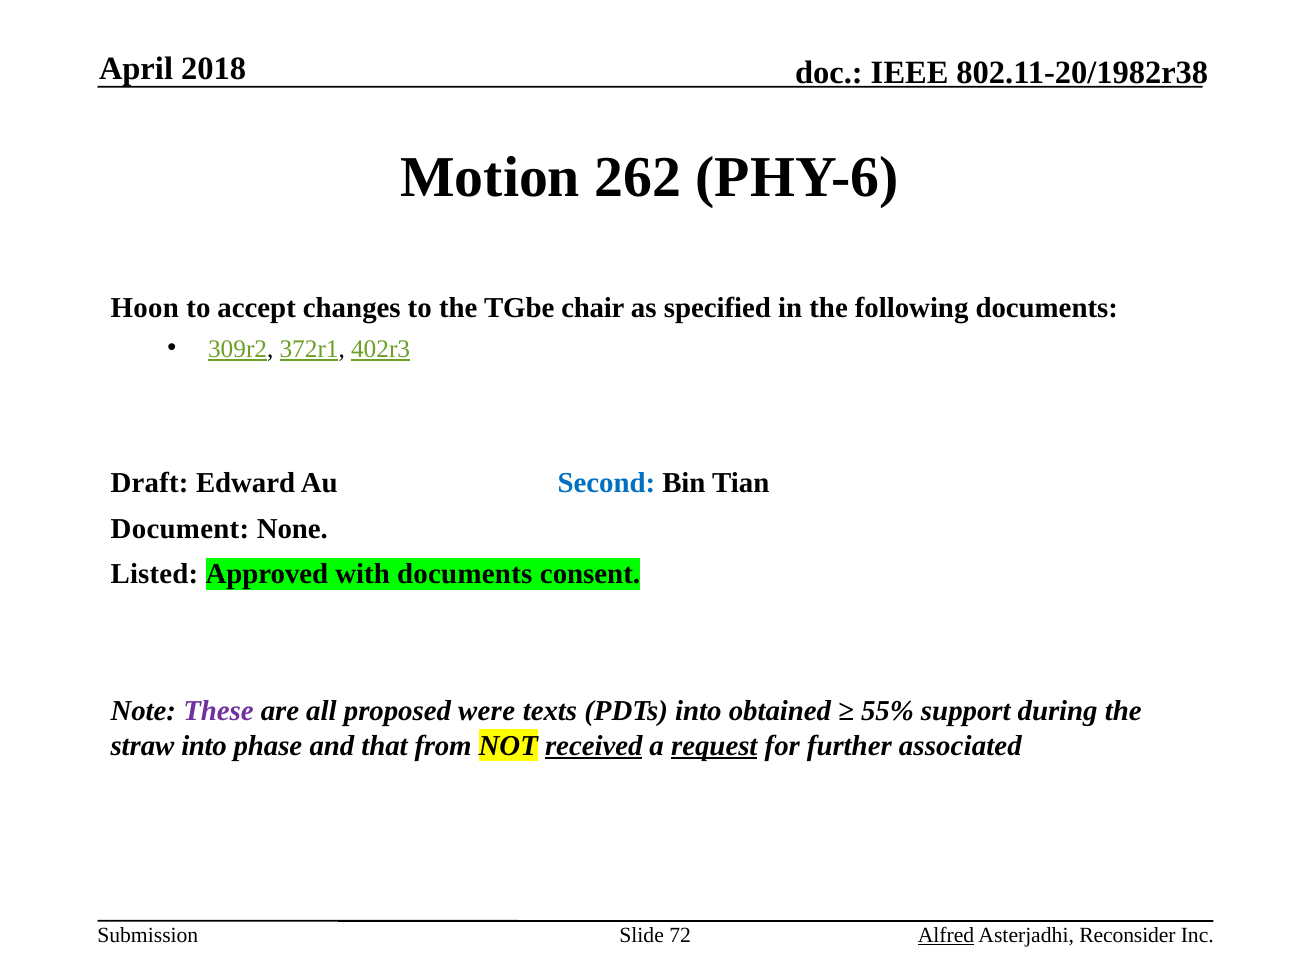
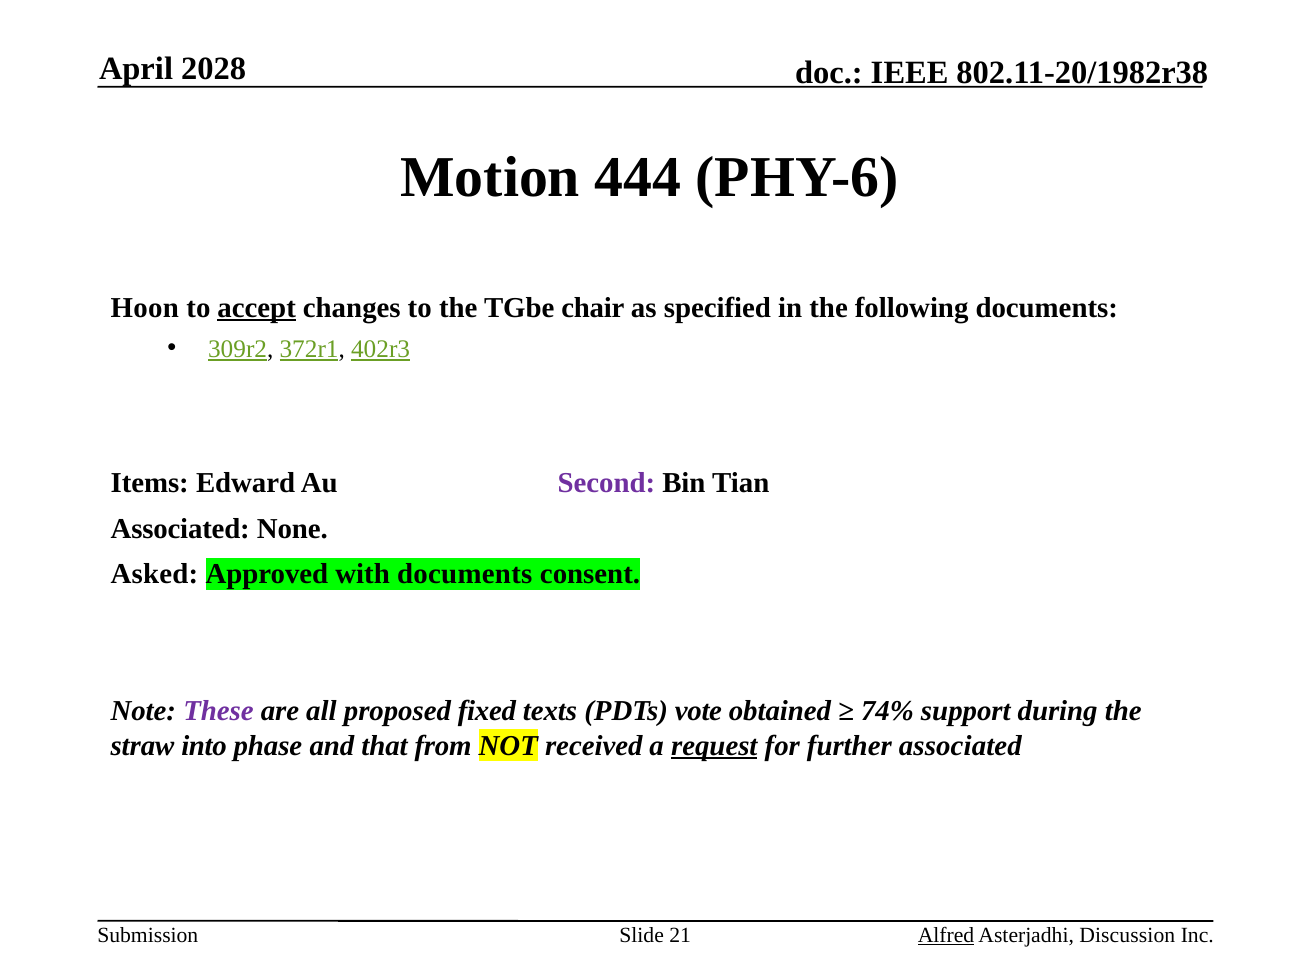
2018: 2018 -> 2028 (214, 69)
262: 262 -> 444 (638, 177)
accept underline: none -> present (257, 308)
Draft: Draft -> Items (150, 483)
Second colour: blue -> purple (606, 483)
Document: Document -> Associated (180, 529)
Listed: Listed -> Asked (154, 574)
were: were -> fixed (487, 711)
PDTs into: into -> vote (698, 711)
55%: 55% -> 74% (888, 711)
received underline: present -> none (594, 746)
72: 72 -> 21 (680, 935)
Reconsider: Reconsider -> Discussion (1127, 935)
